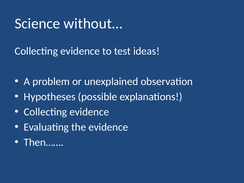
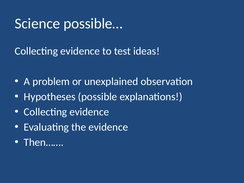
without…: without… -> possible… (93, 24)
